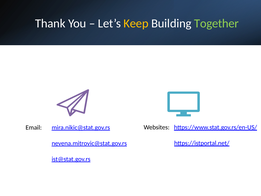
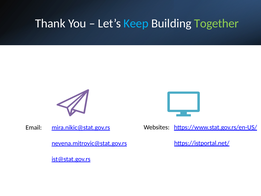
Keep colour: yellow -> light blue (136, 23)
